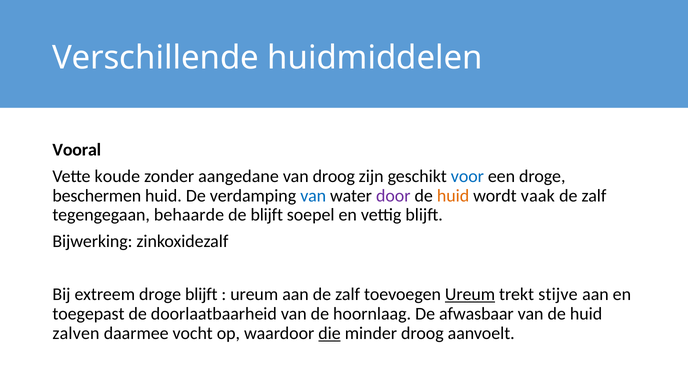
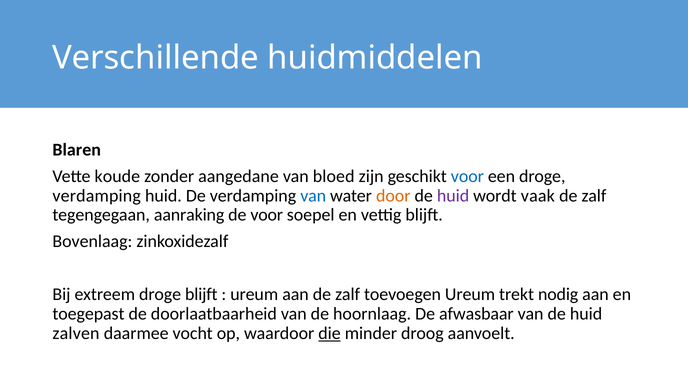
Vooral: Vooral -> Blaren (77, 150)
van droog: droog -> bloed (334, 176)
beschermen: beschermen -> verdamping (97, 196)
door colour: purple -> orange (393, 196)
huid colour: orange -> purple (453, 196)
behaarde: behaarde -> aanraking (189, 215)
de blijft: blijft -> voor (267, 215)
Bijwerking: Bijwerking -> Bovenlaag (92, 241)
Ureum underline: present -> none (470, 294)
stijve: stijve -> nodig (558, 294)
